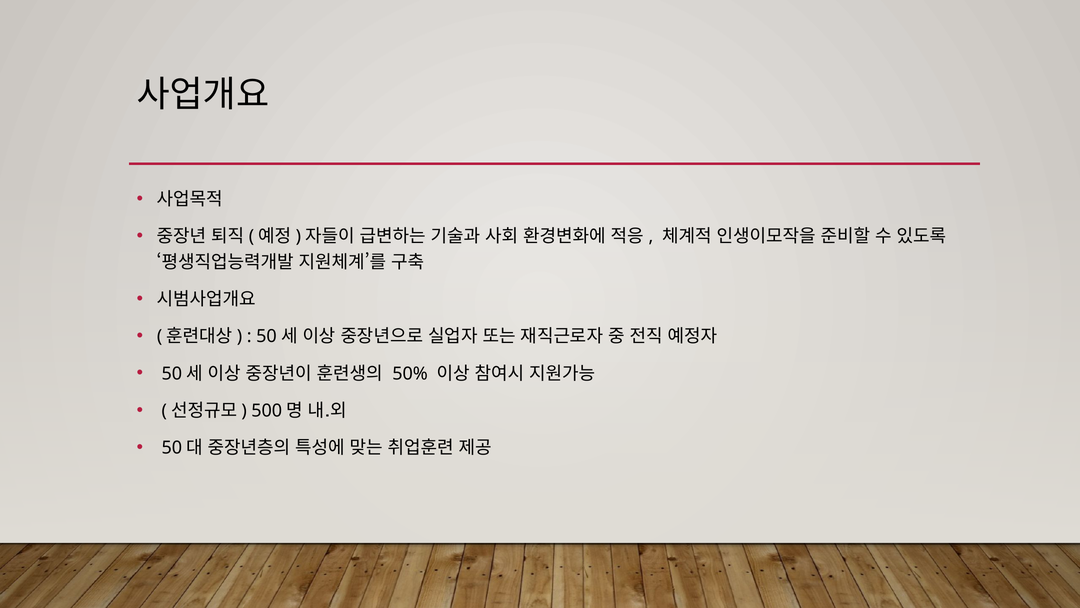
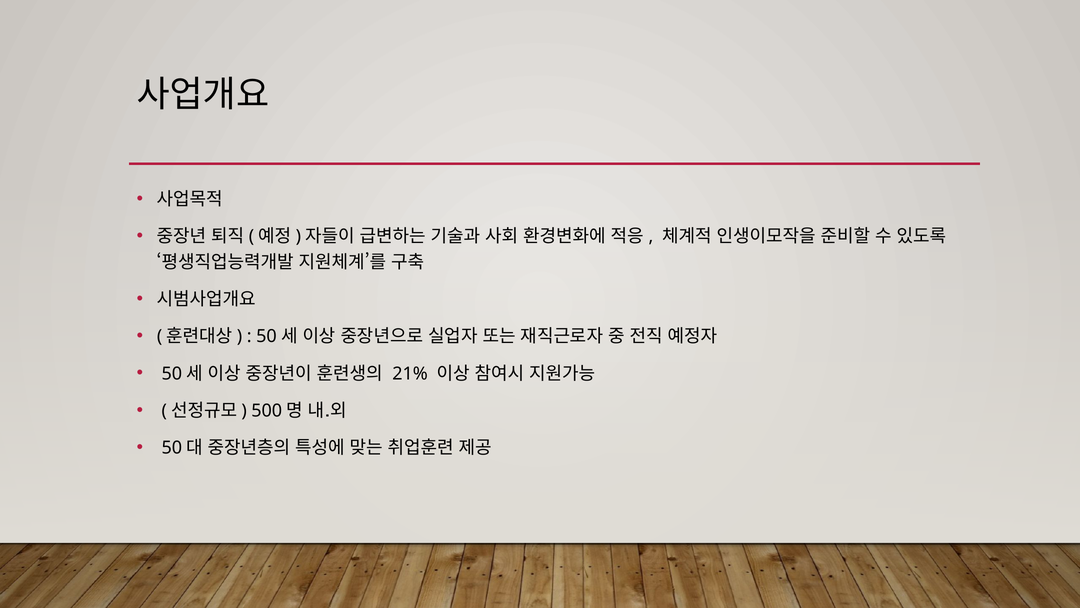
50%: 50% -> 21% (410, 373)
